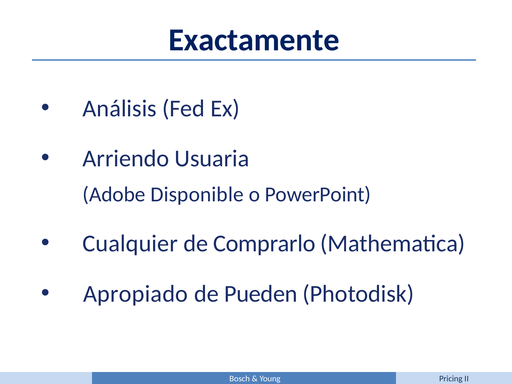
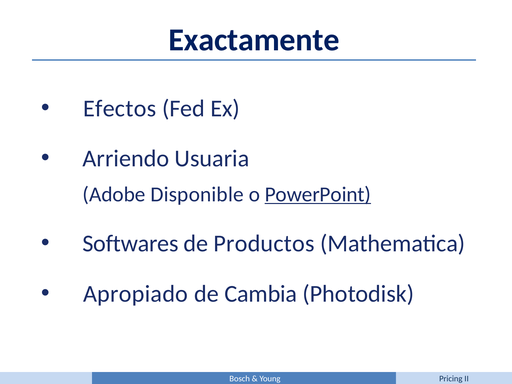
Análisis: Análisis -> Efectos (120, 108)
PowerPoint underline: none -> present (318, 194)
Cualquier: Cualquier -> Softwares (130, 244)
Comprarlo: Comprarlo -> Productos (264, 244)
Pueden: Pueden -> Cambia (261, 294)
